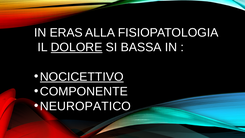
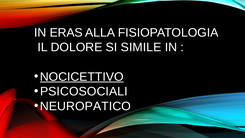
DOLORE underline: present -> none (77, 47)
BASSA: BASSA -> SIMILE (141, 47)
COMPONENTE: COMPONENTE -> PSICOSOCIALI (84, 91)
